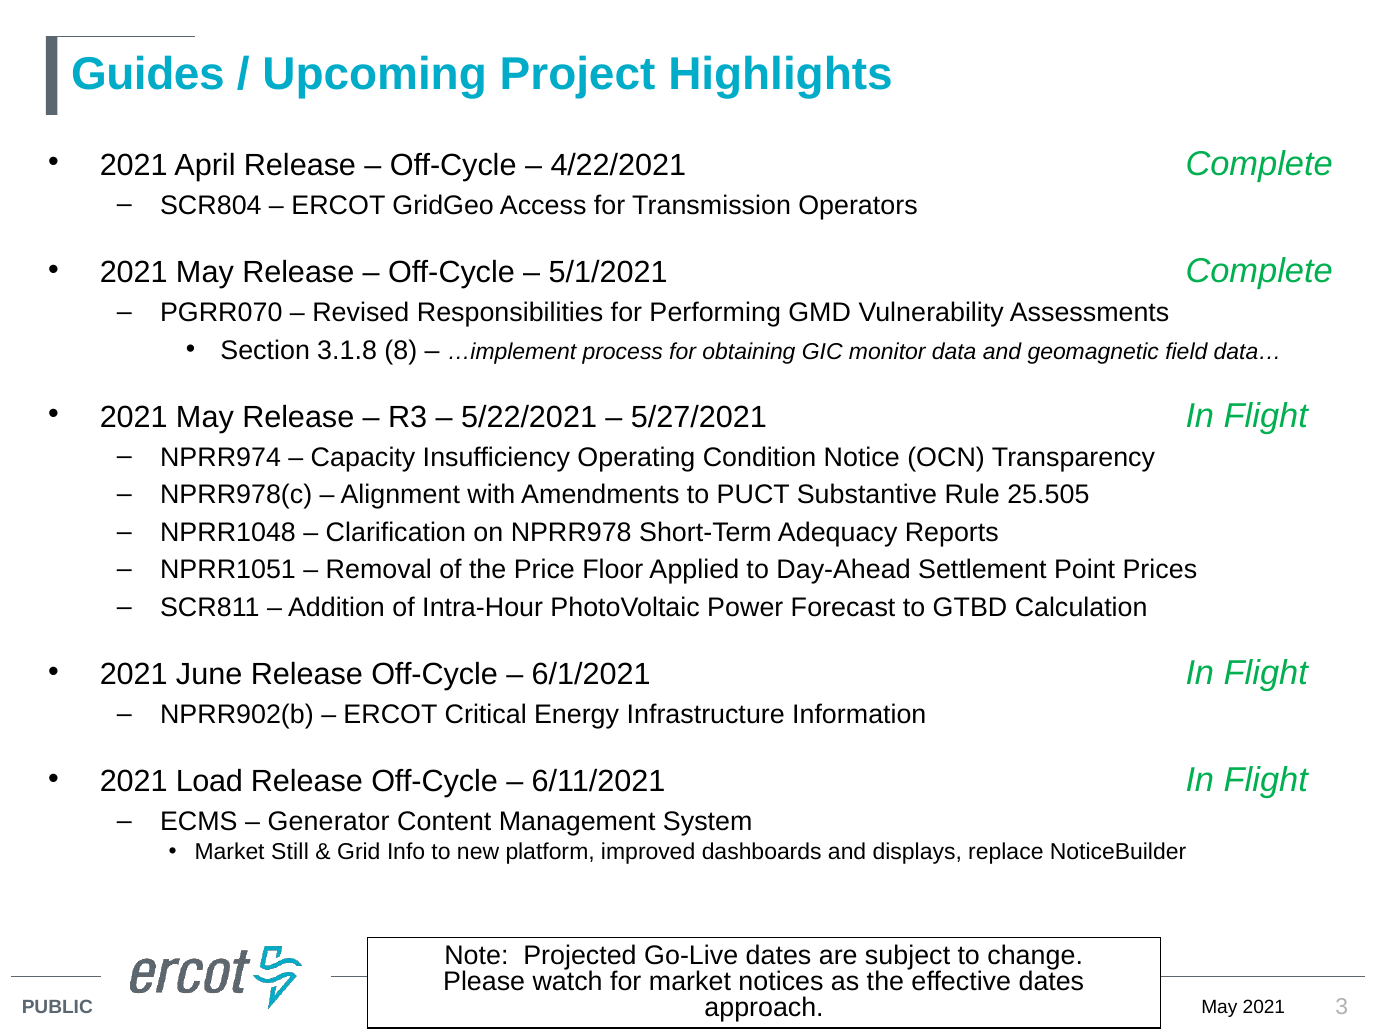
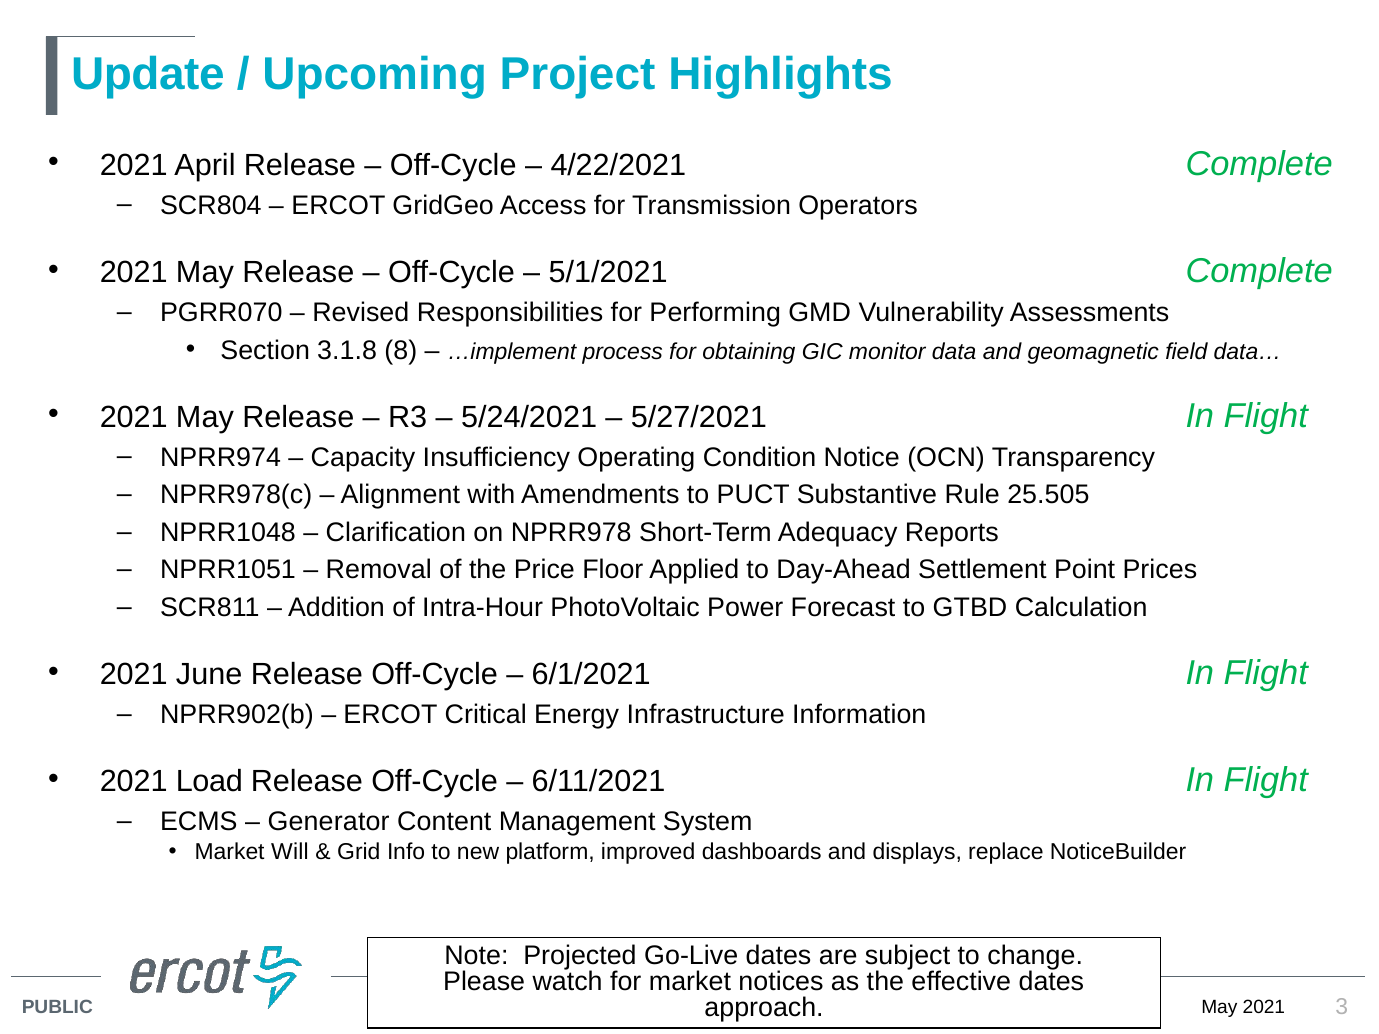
Guides: Guides -> Update (148, 74)
5/22/2021: 5/22/2021 -> 5/24/2021 (529, 417)
Still: Still -> Will (290, 852)
